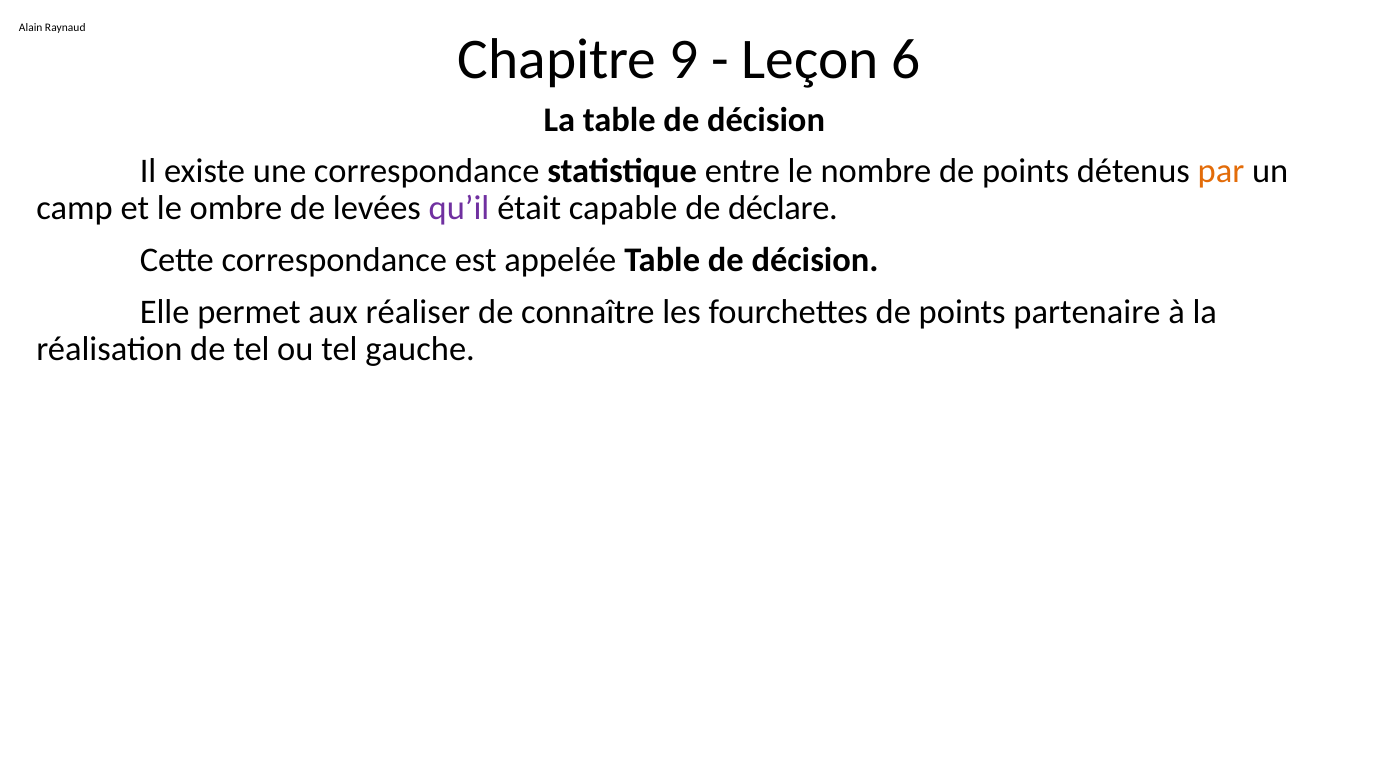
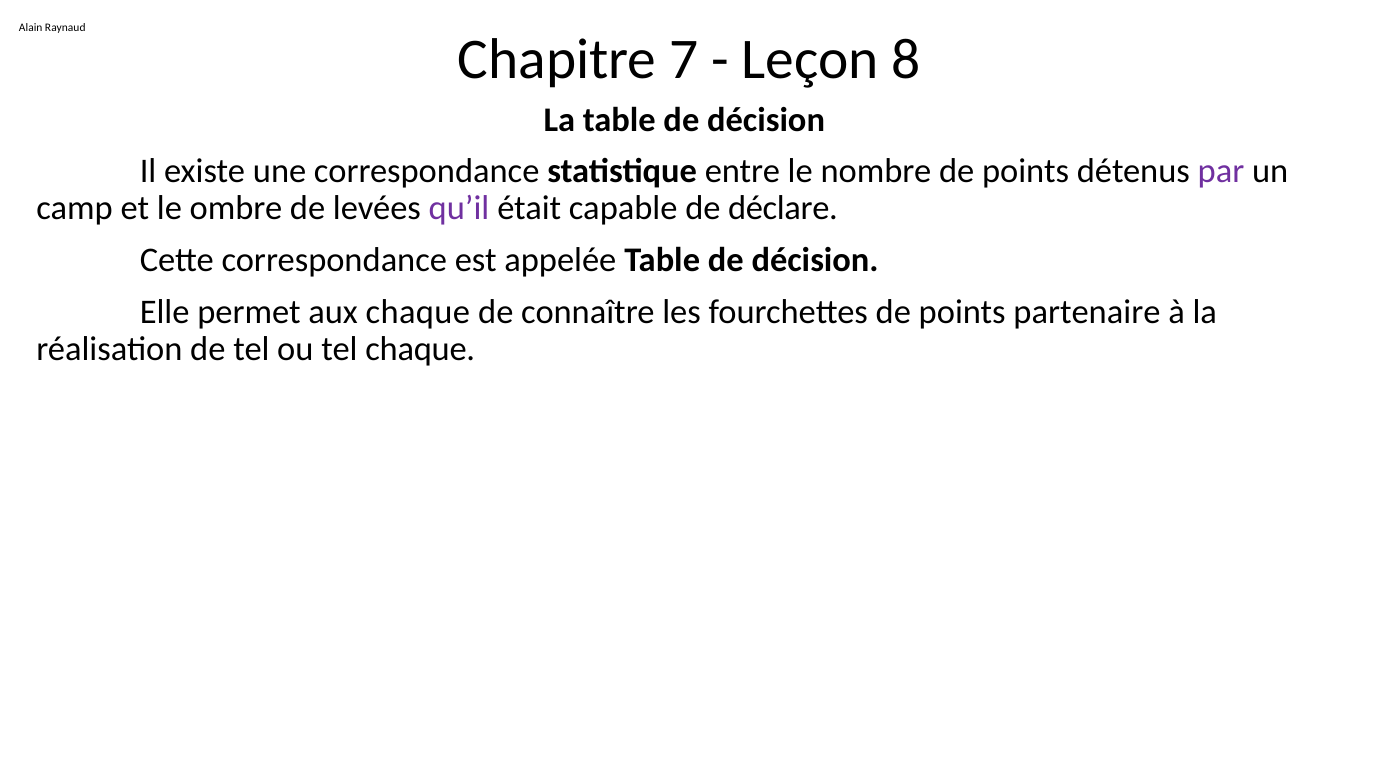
9: 9 -> 7 (684, 59)
6: 6 -> 8 (906, 59)
par colour: orange -> purple (1221, 171)
aux réaliser: réaliser -> chaque (418, 312)
tel gauche: gauche -> chaque (420, 349)
